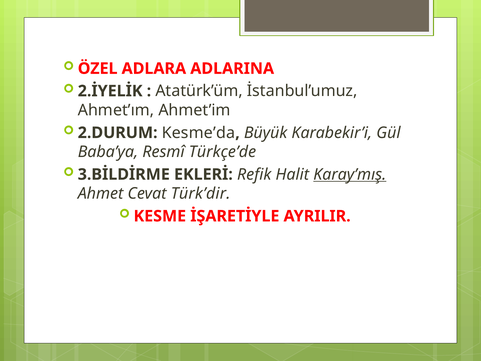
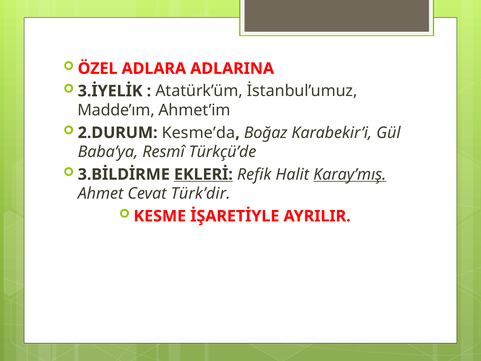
2.İYELİK: 2.İYELİK -> 3.İYELİK (110, 91)
Ahmet’ım: Ahmet’ım -> Madde’ım (116, 110)
Büyük: Büyük -> Boğaz (266, 133)
Türkçe’de: Türkçe’de -> Türkçü’de (223, 152)
EKLERİ underline: none -> present (203, 174)
